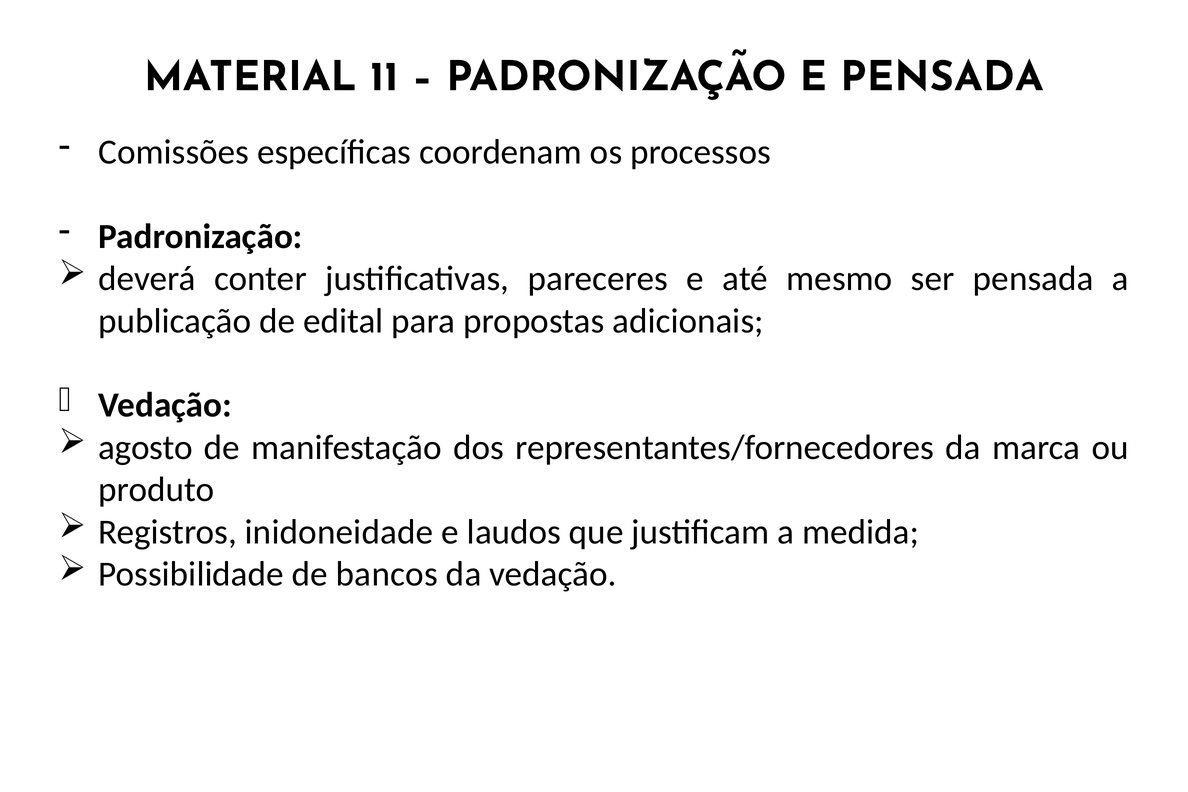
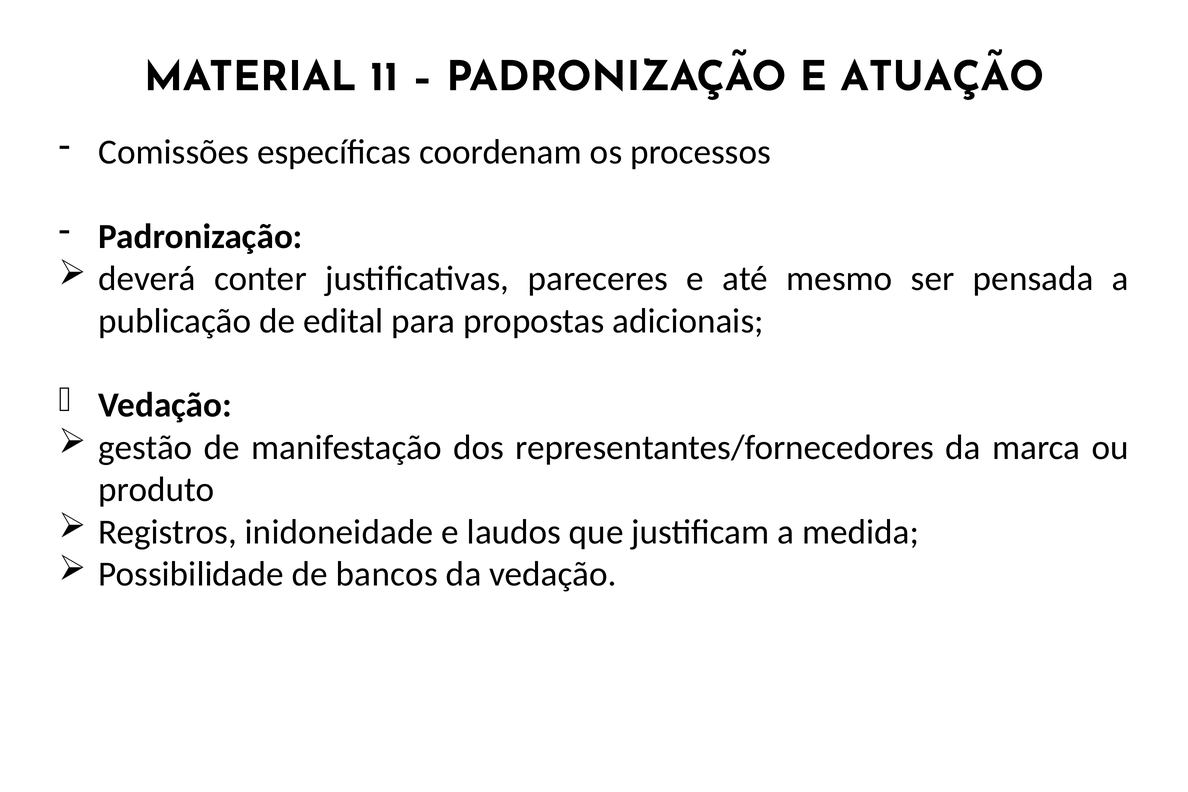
E PENSADA: PENSADA -> ATUAÇÃO (942, 77)
agosto: agosto -> gestão (145, 448)
